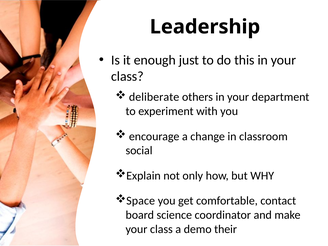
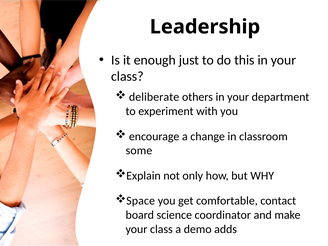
social: social -> some (139, 151)
their: their -> adds (226, 229)
